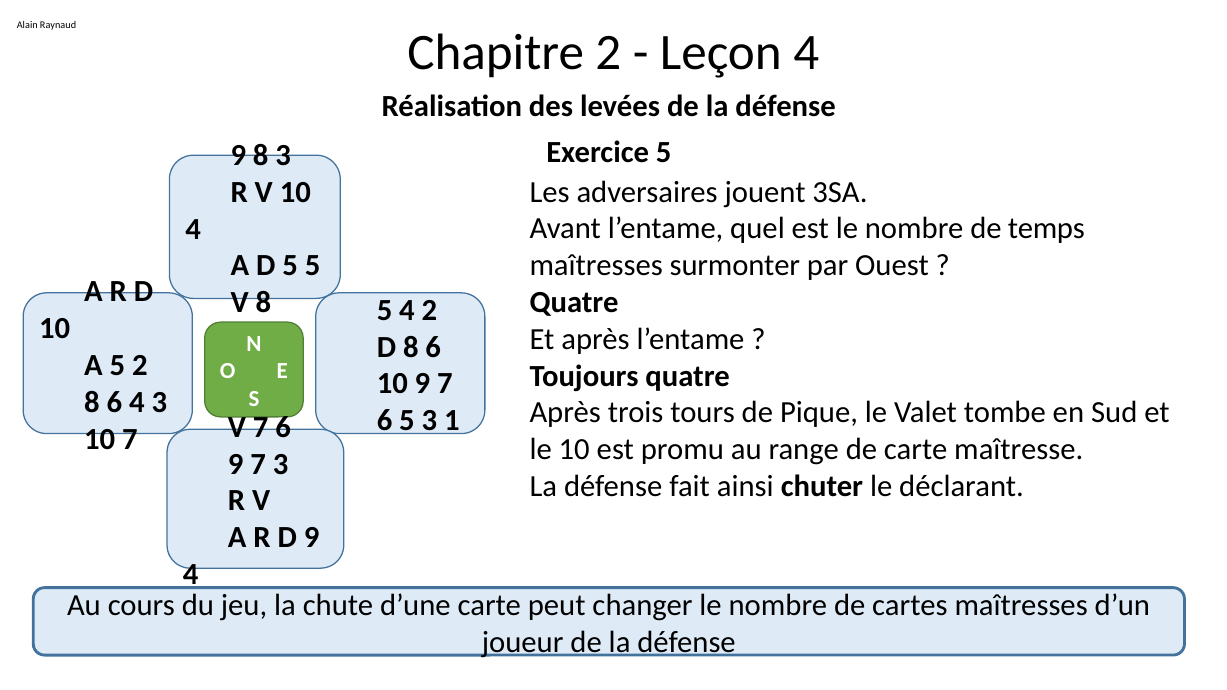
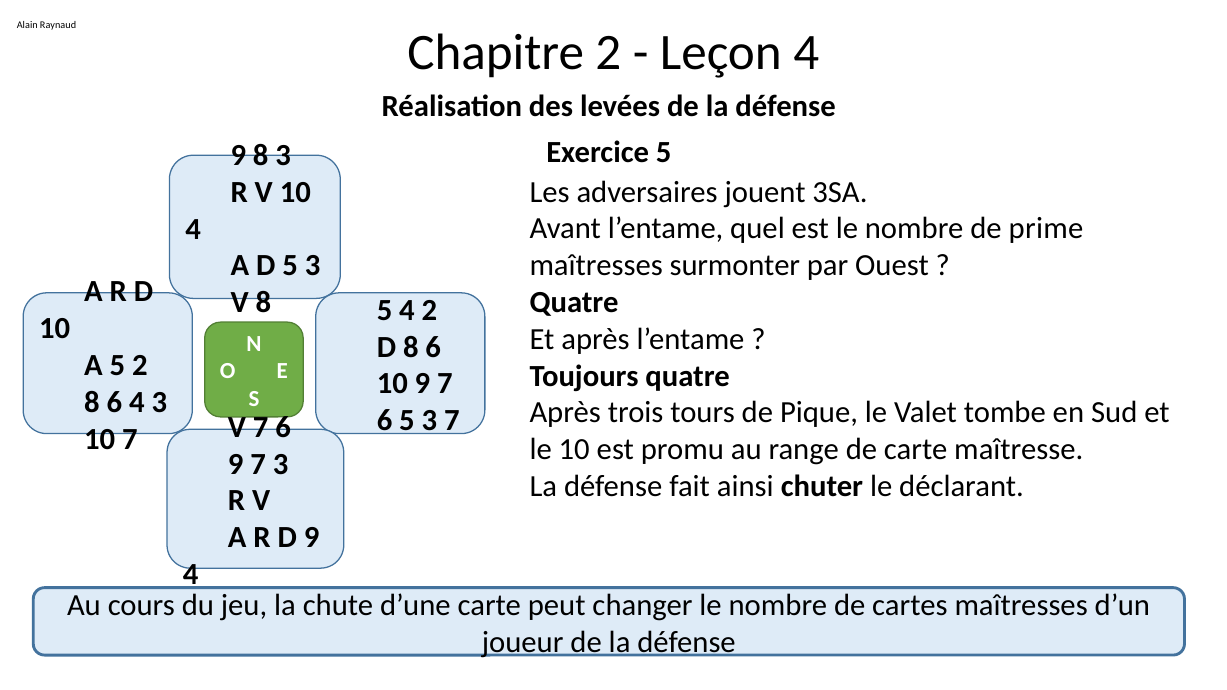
temps: temps -> prime (1046, 229)
D 5 5: 5 -> 3 (313, 266)
3 1: 1 -> 7 (452, 421)
